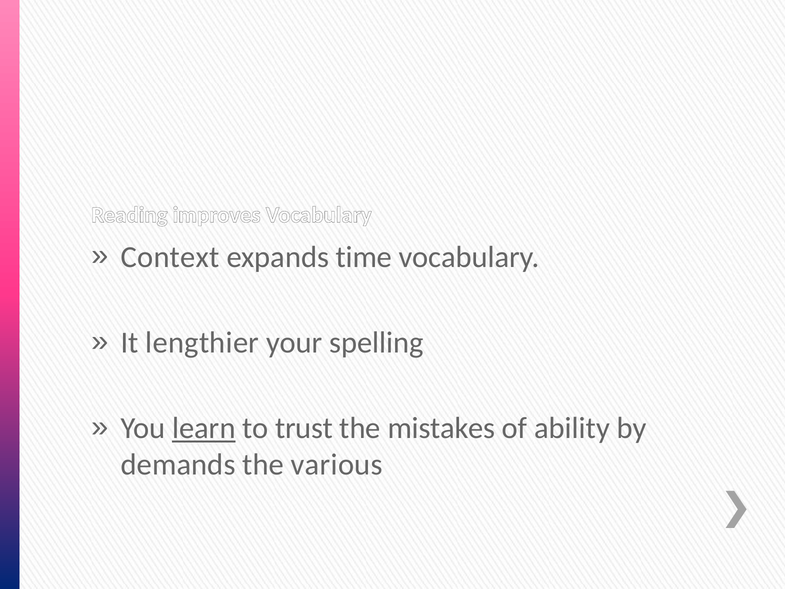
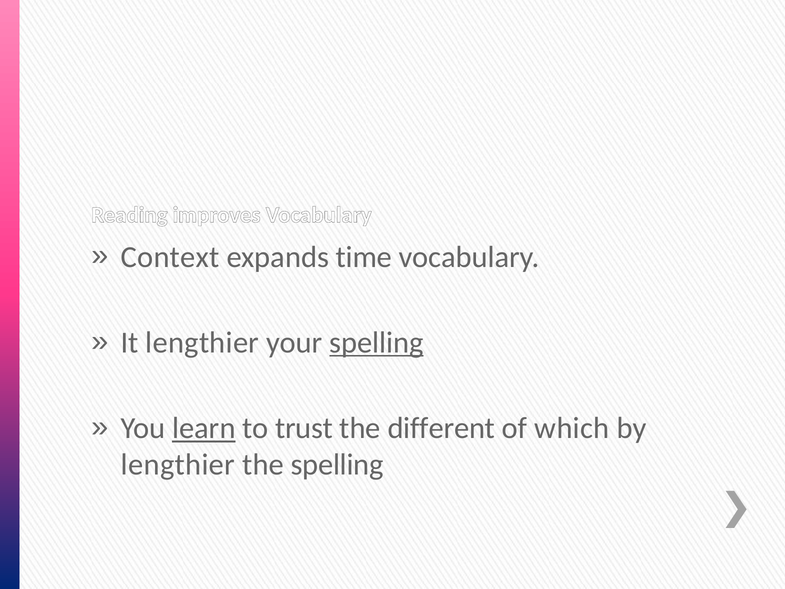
spelling underline: none -> present (376, 342)
mistakes: mistakes -> different (441, 428)
ability: ability -> which (572, 428)
demands: demands -> lengthier (178, 465)
the various: various -> spelling (337, 465)
